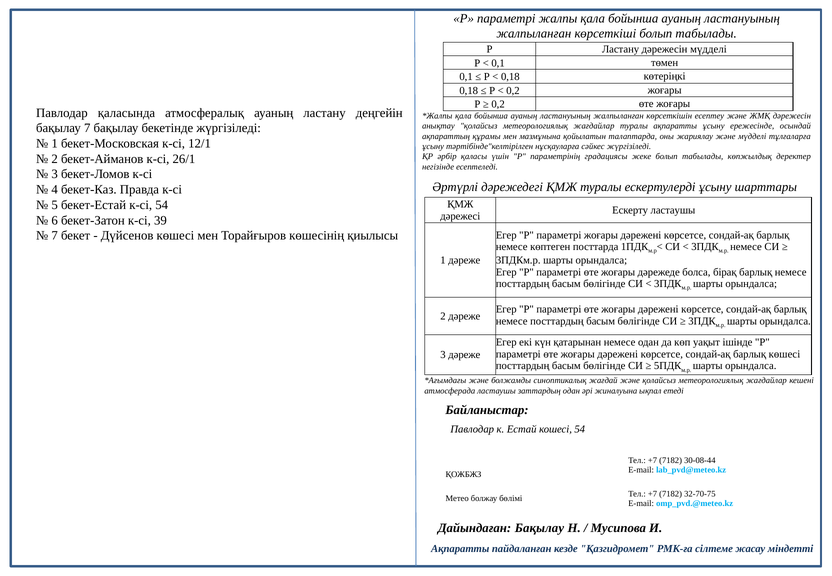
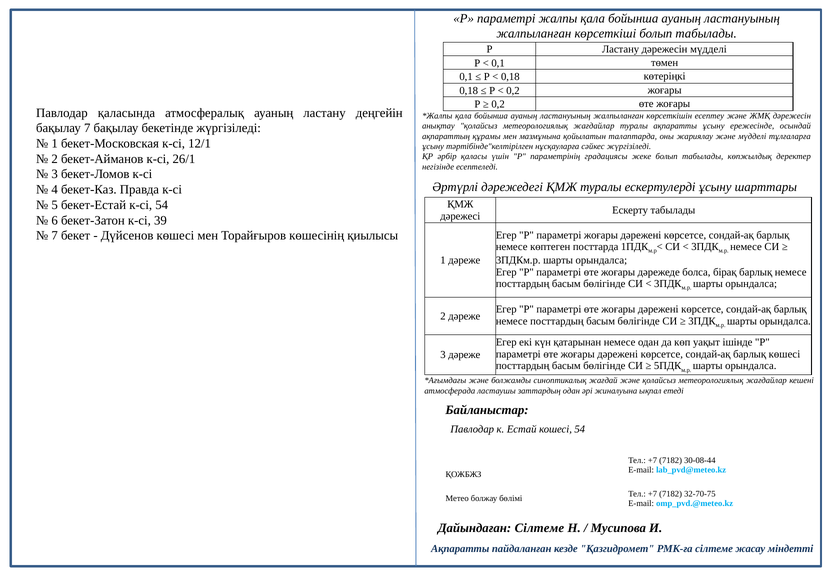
Ескерту ластаушы: ластаушы -> табылады (673, 210)
Дайындаған Бақылау: Бақылау -> Сілтеме (539, 528)
